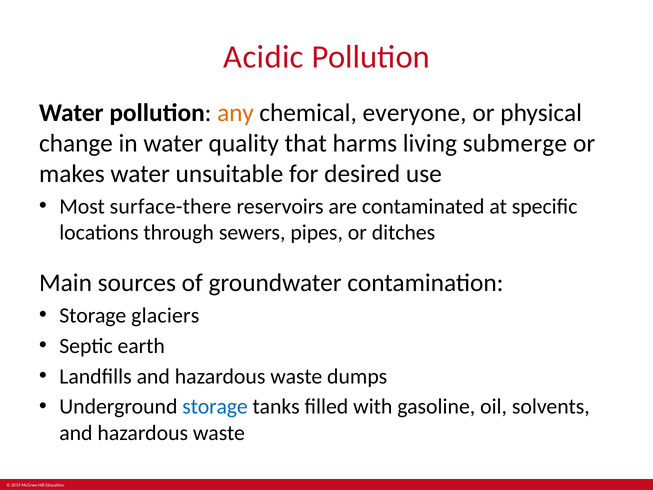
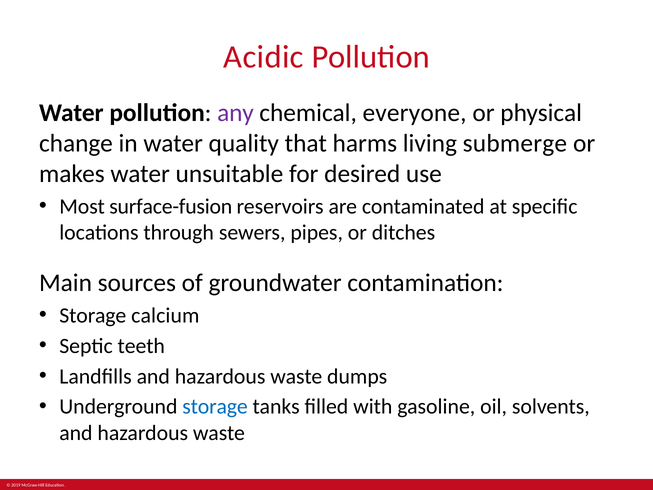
any colour: orange -> purple (236, 113)
surface-there: surface-there -> surface-fusion (171, 206)
glaciers: glaciers -> calcium (165, 315)
earth: earth -> teeth (141, 346)
